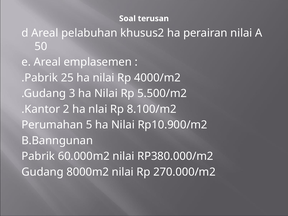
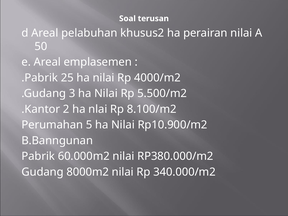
270.000/m2: 270.000/m2 -> 340.000/m2 (184, 172)
